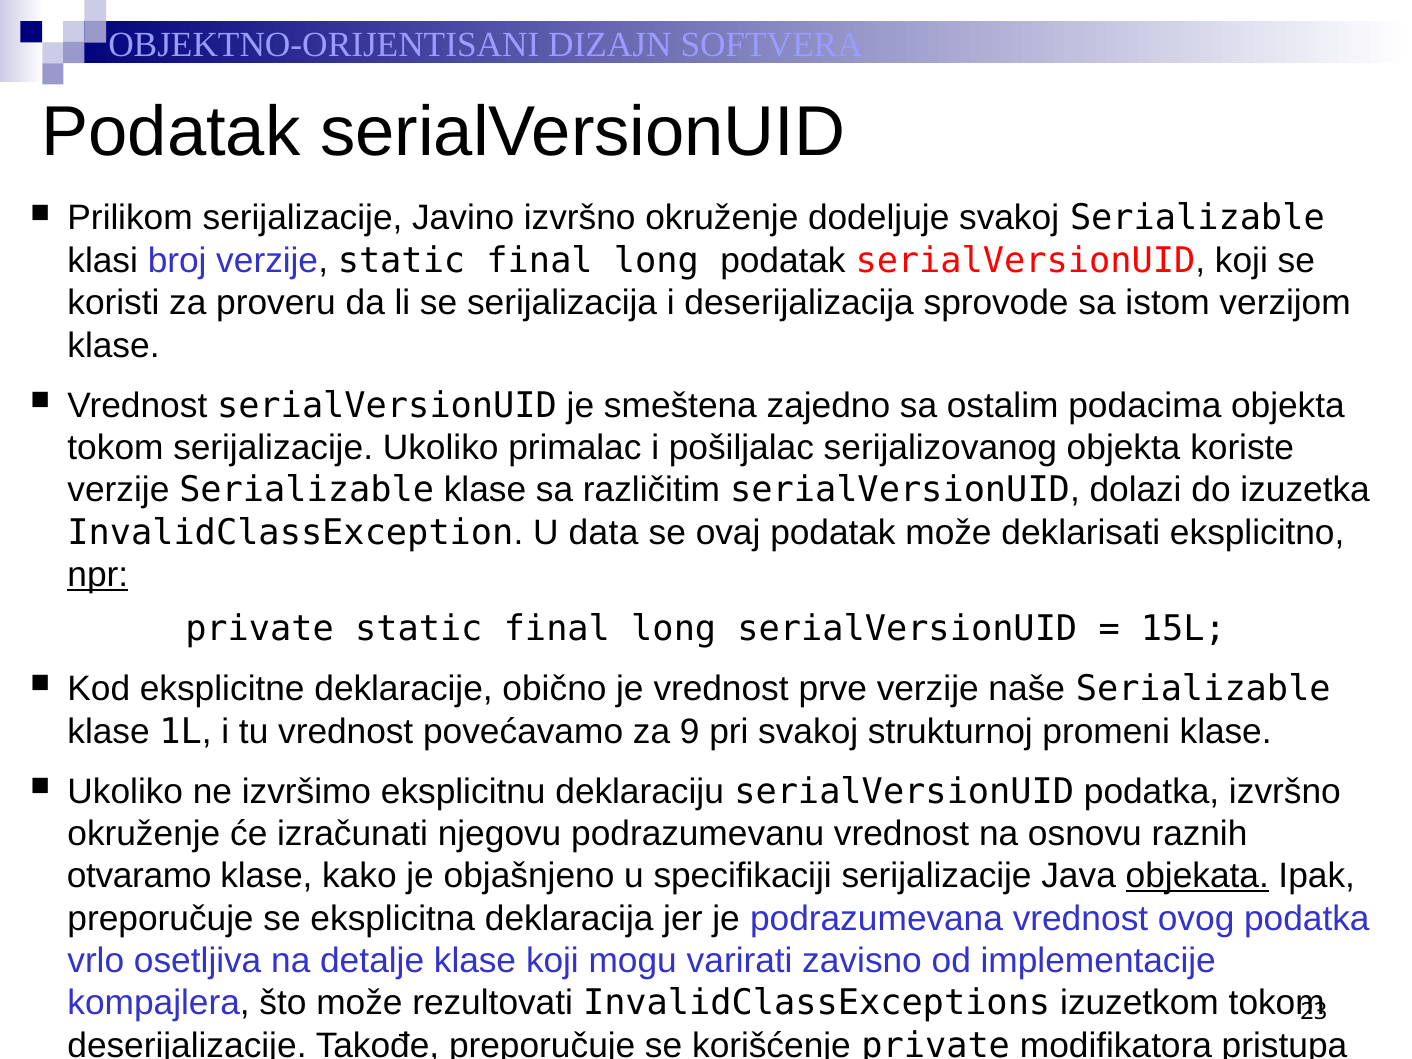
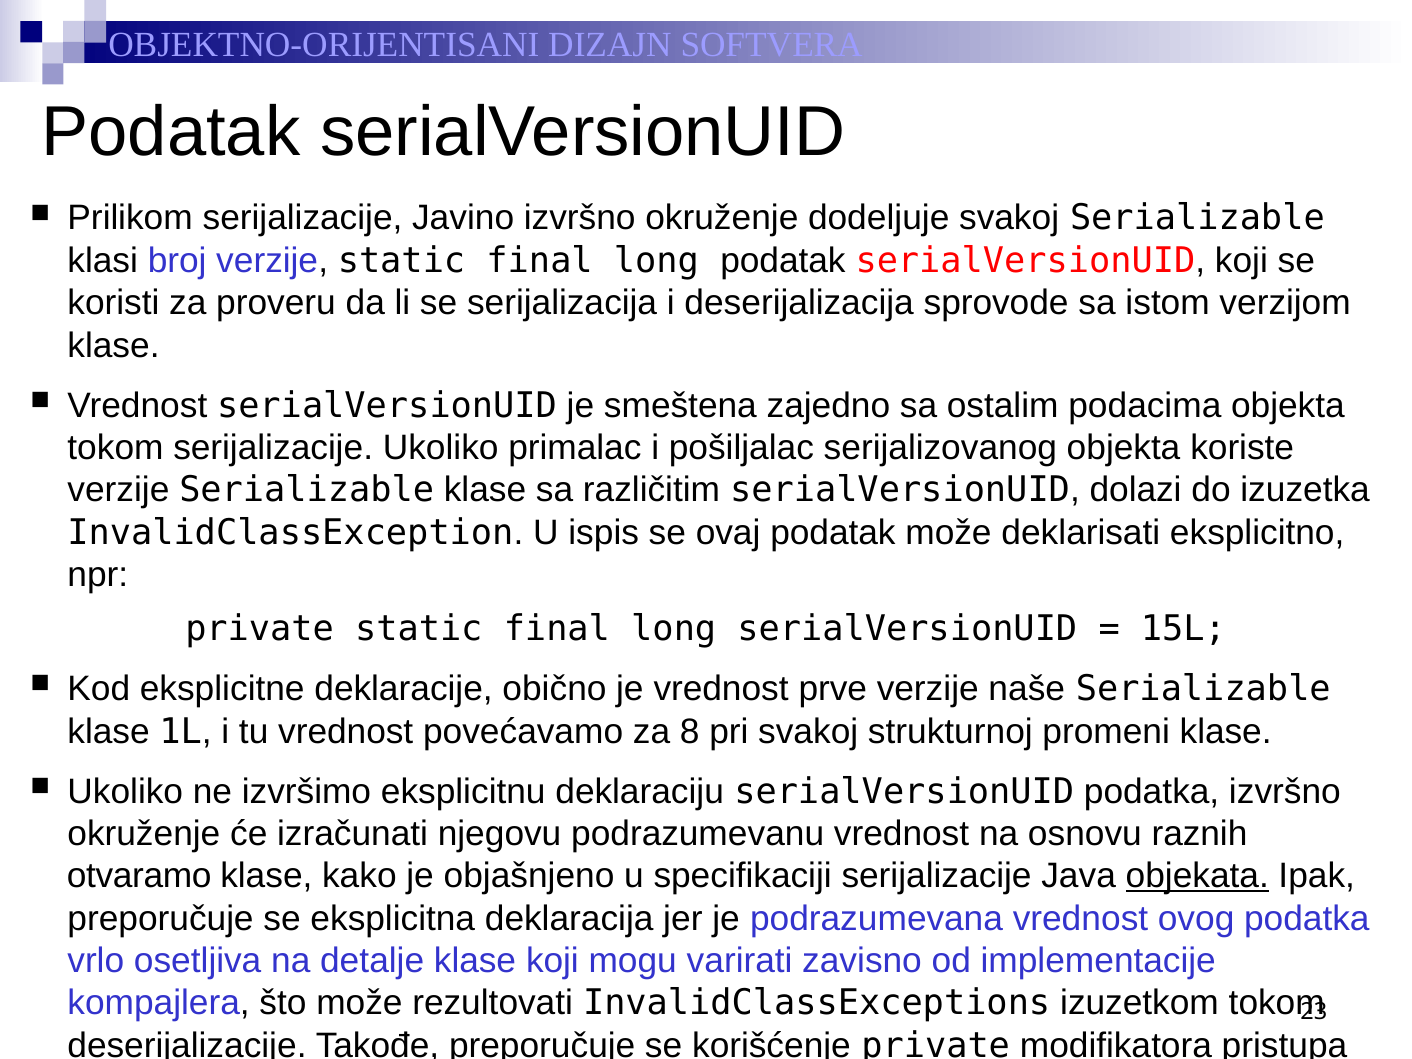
data: data -> ispis (604, 532)
npr underline: present -> none (98, 575)
9: 9 -> 8 (690, 731)
